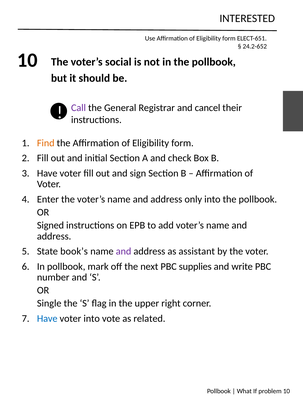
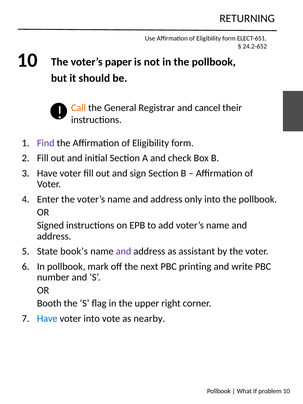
INTERESTED: INTERESTED -> RETURNING (247, 18)
social: social -> paper (118, 62)
Call colour: purple -> orange (78, 108)
Find colour: orange -> purple (46, 143)
supplies: supplies -> printing (195, 266)
Single: Single -> Booth (49, 303)
related: related -> nearby (149, 319)
